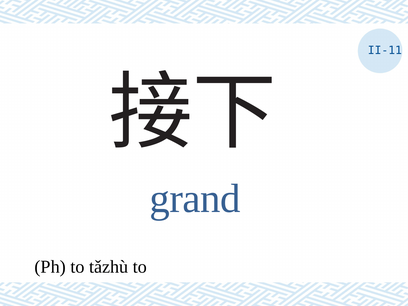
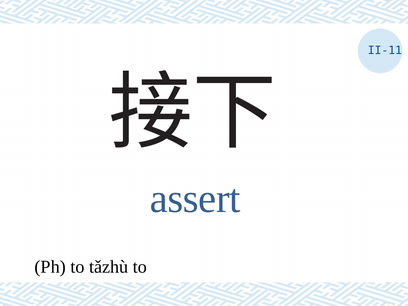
grand: grand -> assert (195, 199)
